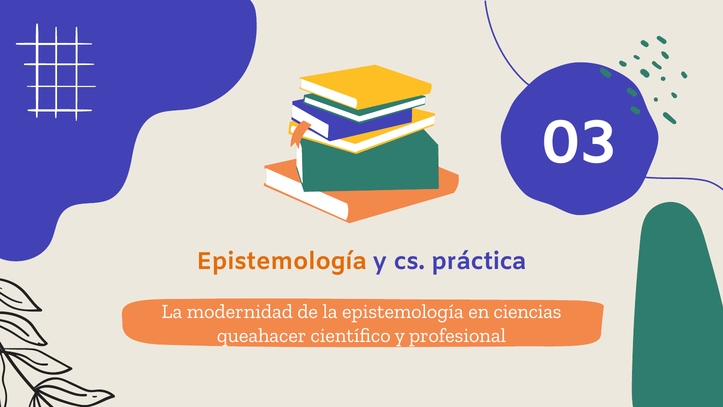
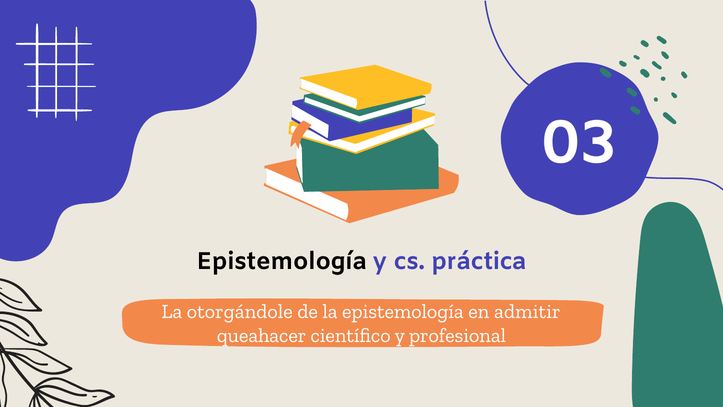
Epistemología colour: orange -> black (282, 261)
modernidad: modernidad -> otorgándole (240, 311)
ciencias: ciencias -> admitir (527, 311)
